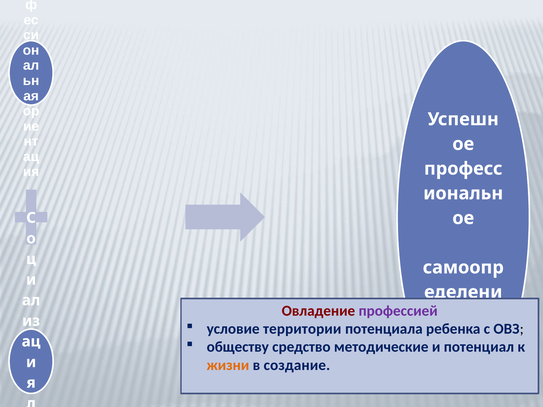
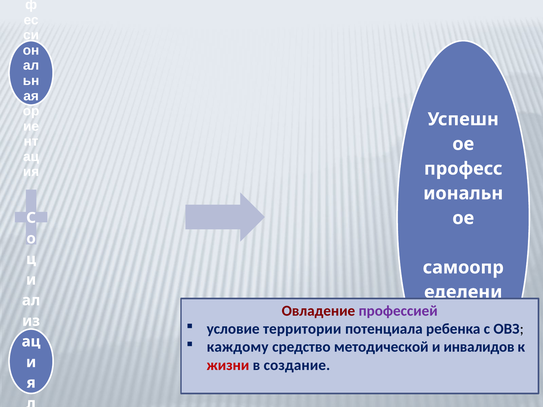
обществу: обществу -> каждому (238, 347)
методические: методические -> методической (381, 347)
потенциал: потенциал -> инвалидов (479, 347)
жизни colour: orange -> red (228, 365)
